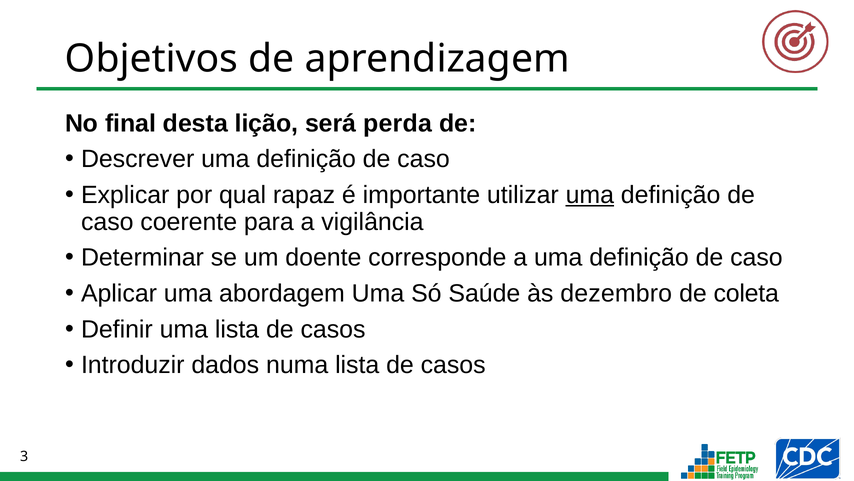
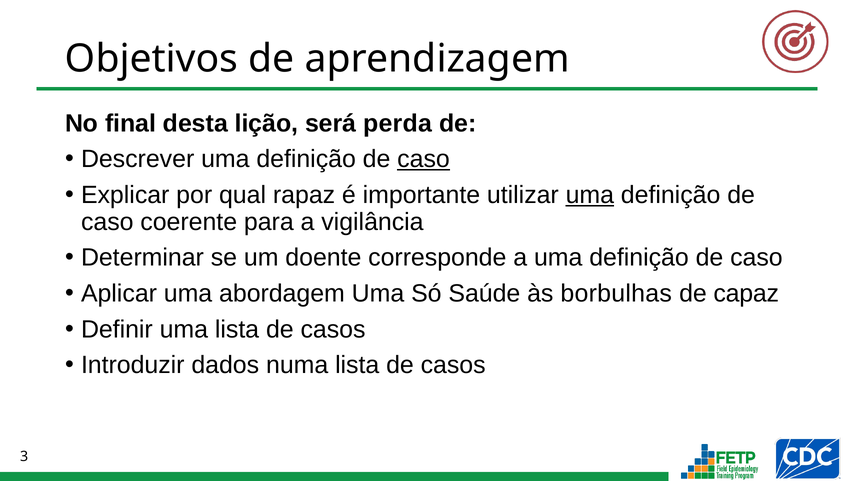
caso underline: none -> present (424, 159)
dezembro: dezembro -> borbulhas (616, 293)
coleta: coleta -> capaz (746, 293)
